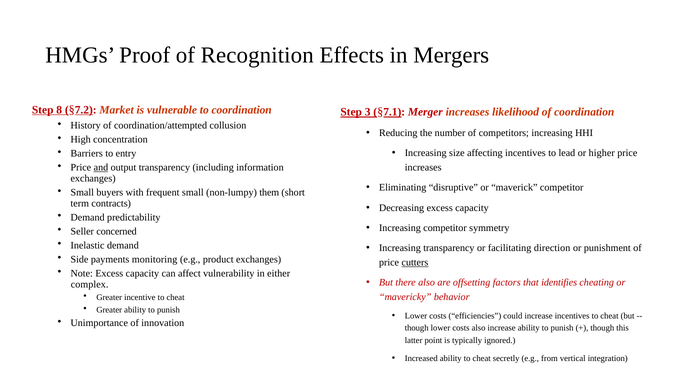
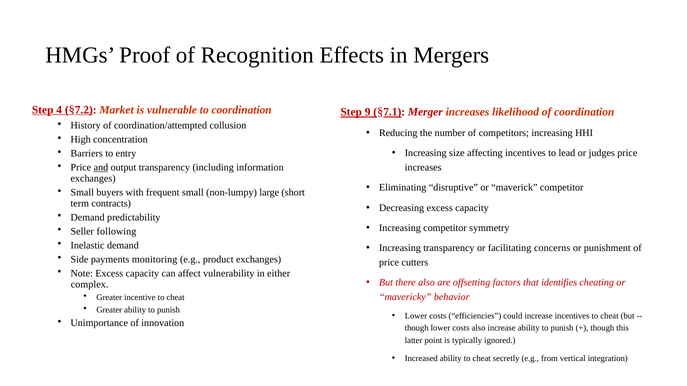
8: 8 -> 4 (59, 110)
3: 3 -> 9 (368, 112)
higher: higher -> judges (602, 153)
them: them -> large (269, 193)
concerned: concerned -> following (116, 232)
direction: direction -> concerns (552, 248)
cutters underline: present -> none (415, 263)
